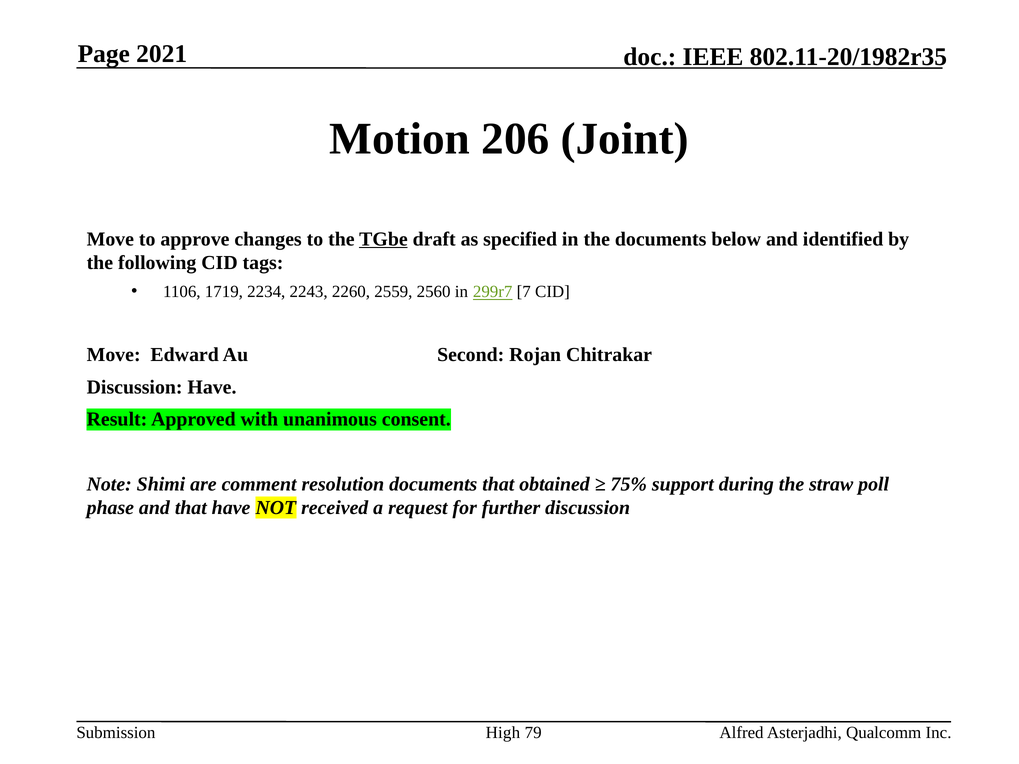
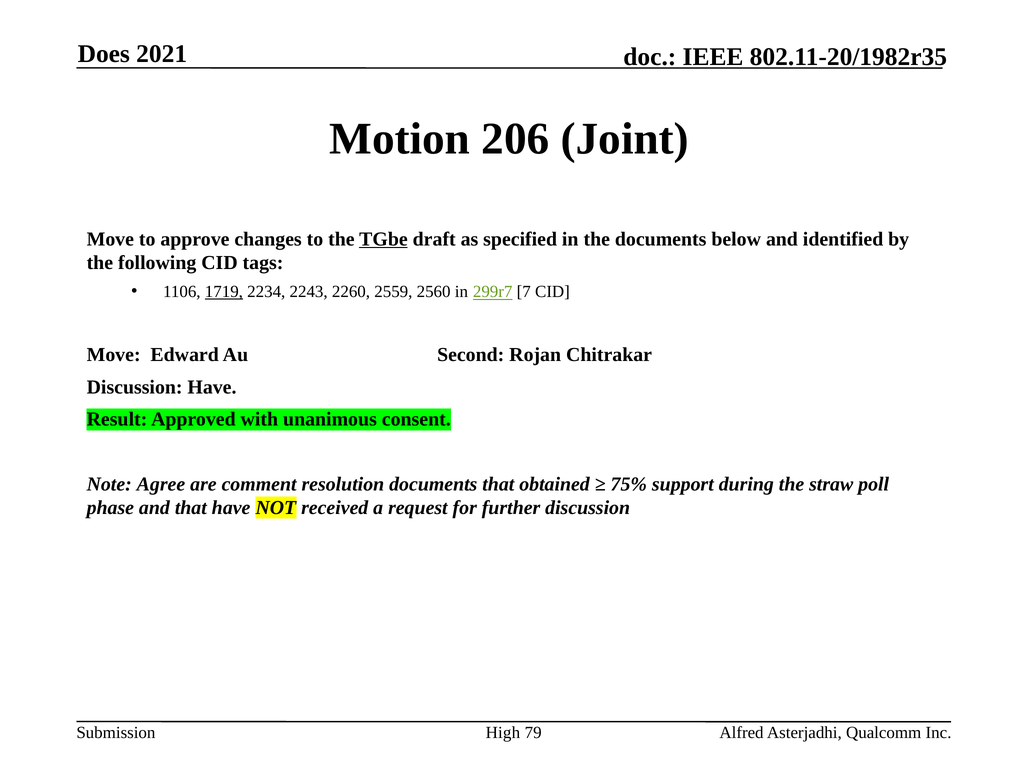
Page: Page -> Does (104, 54)
1719 underline: none -> present (224, 292)
Shimi: Shimi -> Agree (161, 484)
